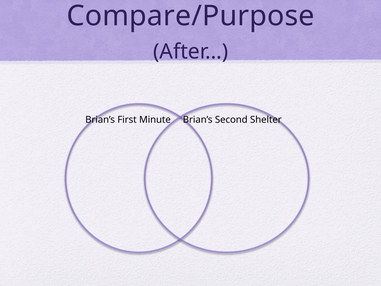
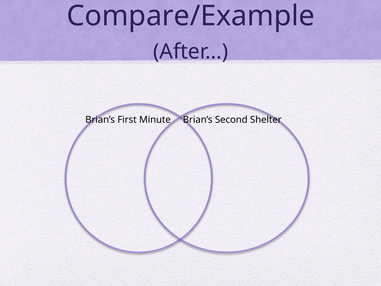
Compare/Purpose: Compare/Purpose -> Compare/Example (191, 16)
